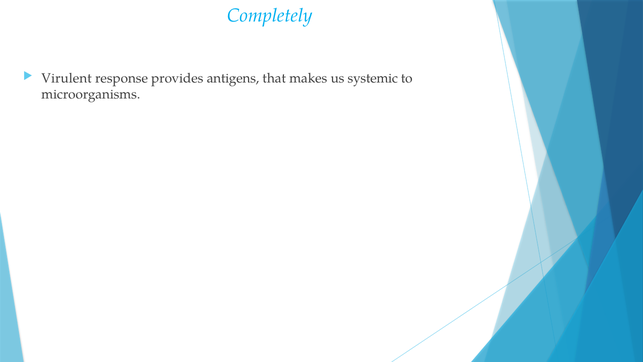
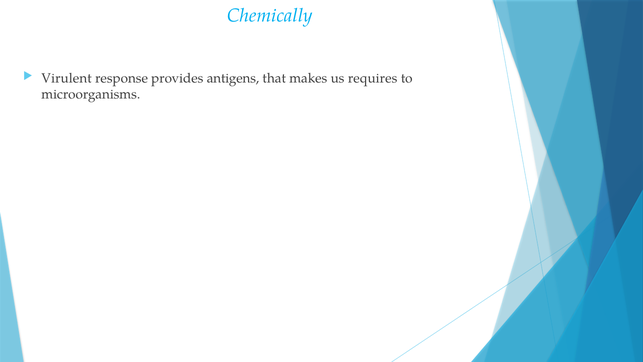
Completely: Completely -> Chemically (270, 16)
systemic: systemic -> requires (373, 78)
